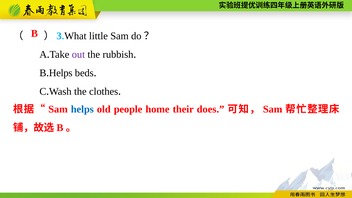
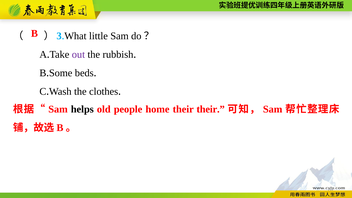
Helps: Helps -> Some (61, 73)
helps colour: blue -> black (82, 109)
their does: does -> their (211, 109)
